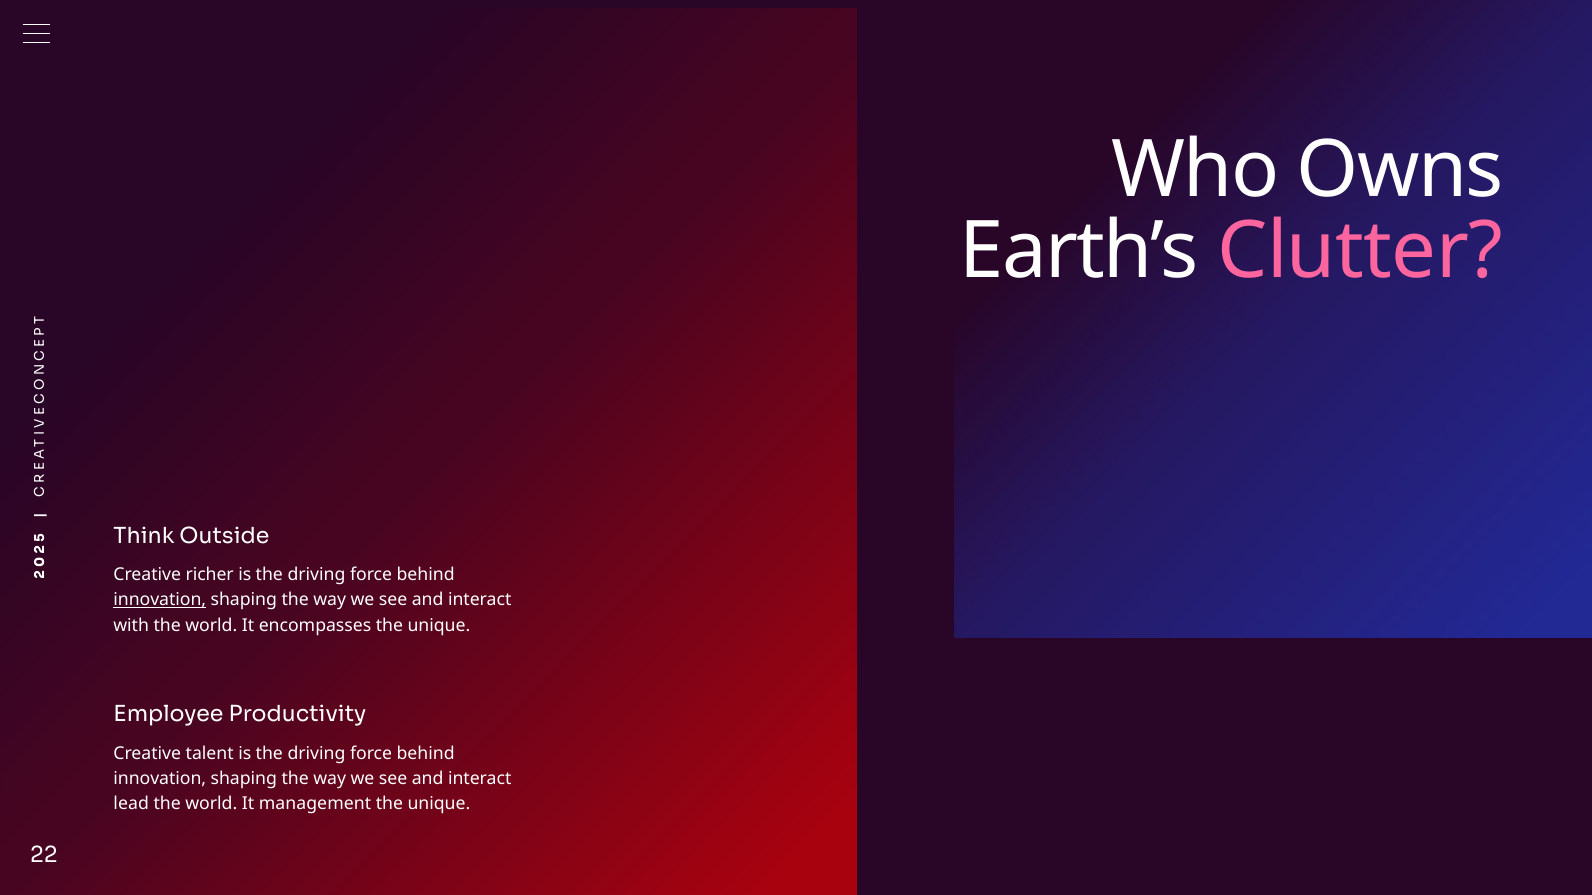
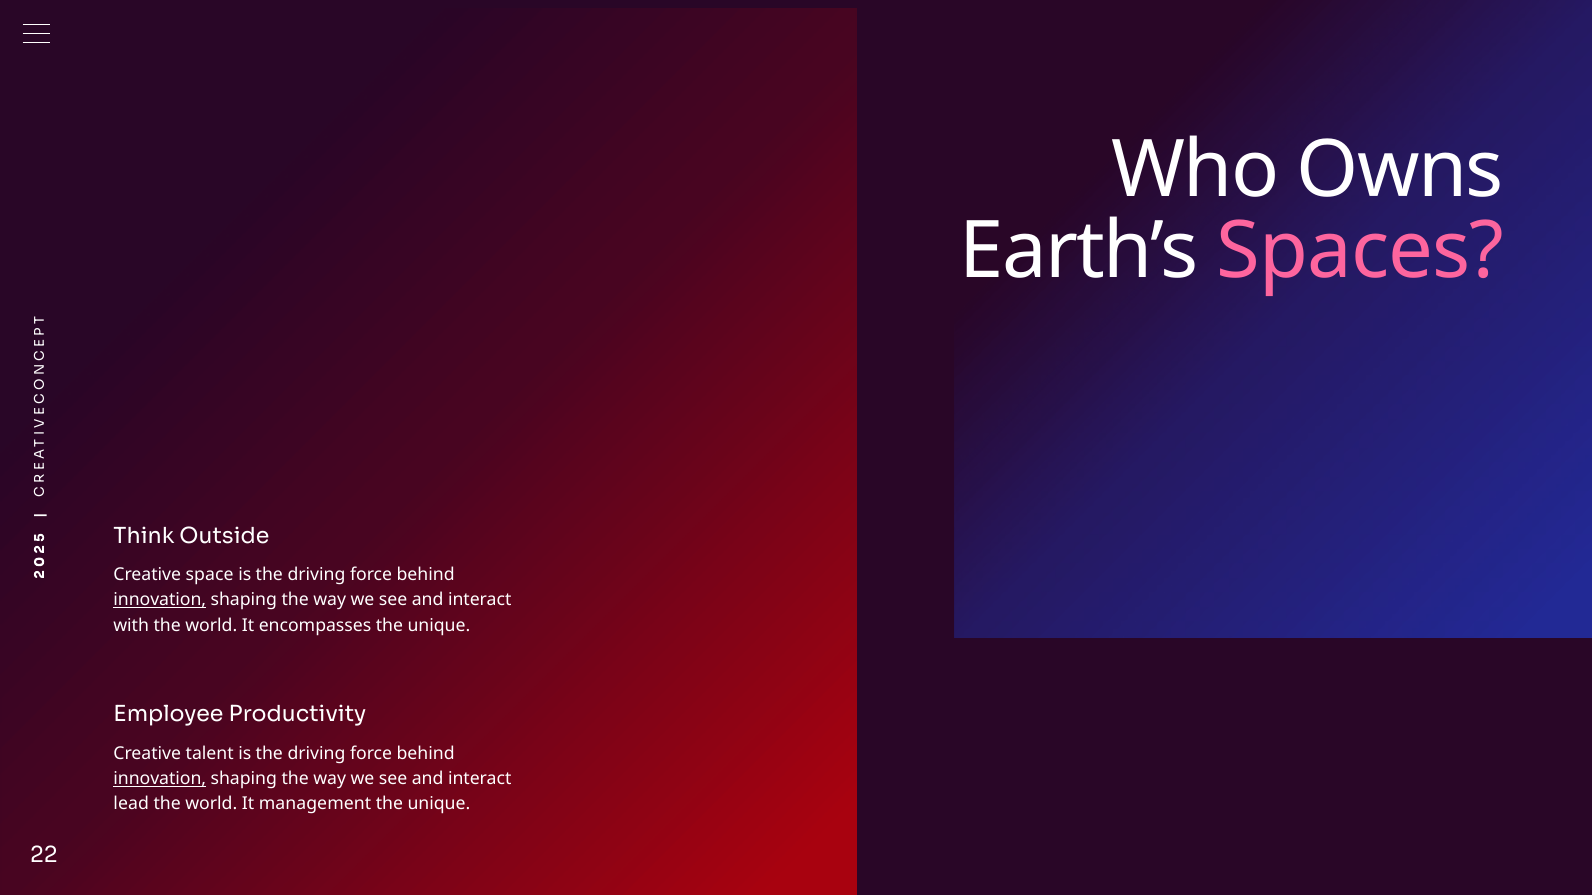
Clutter: Clutter -> Spaces (1360, 251)
richer: richer -> space (210, 575)
innovation underline: none -> present (160, 779)
